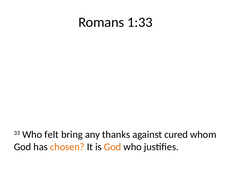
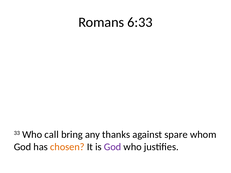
1:33: 1:33 -> 6:33 (140, 22)
felt: felt -> call (52, 135)
cured: cured -> spare (176, 135)
God colour: orange -> purple (113, 147)
